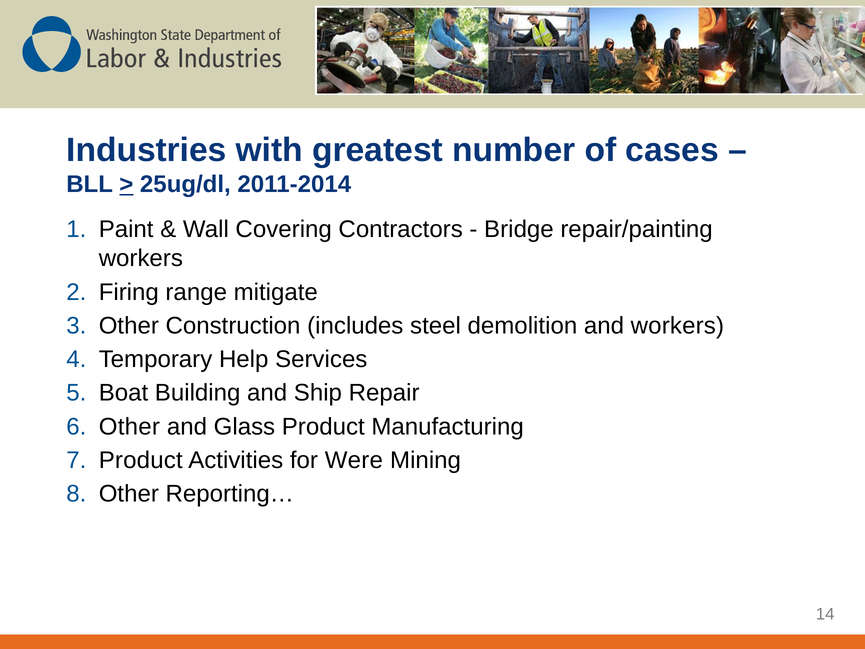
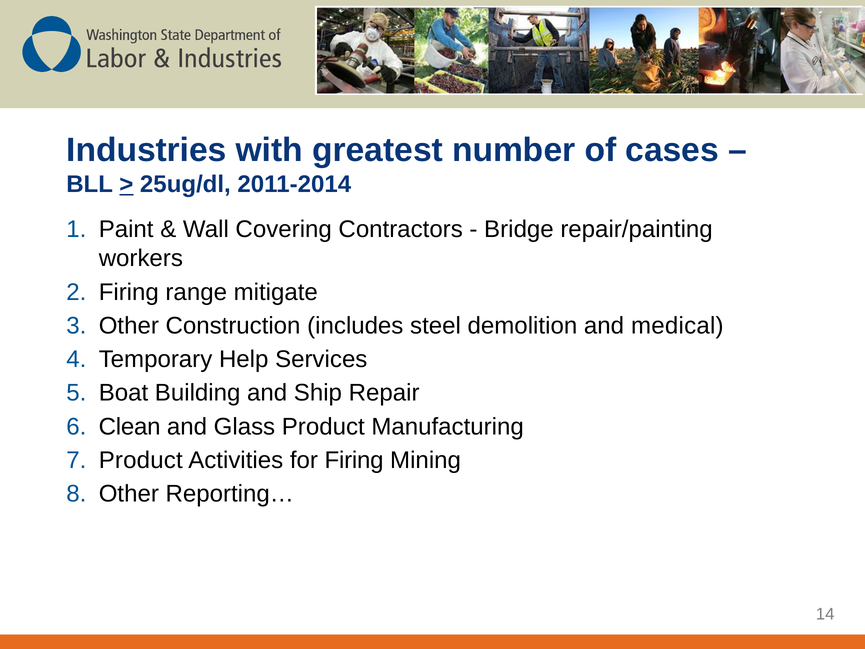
and workers: workers -> medical (677, 326)
Other: Other -> Clean (130, 427)
for Were: Were -> Firing (354, 460)
